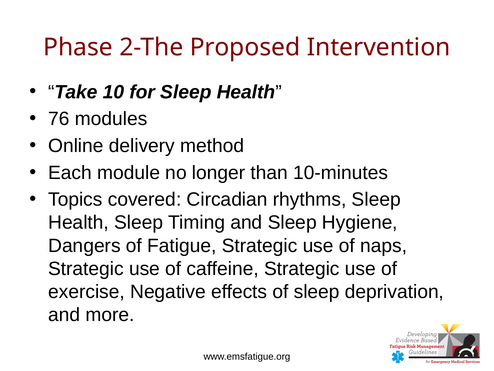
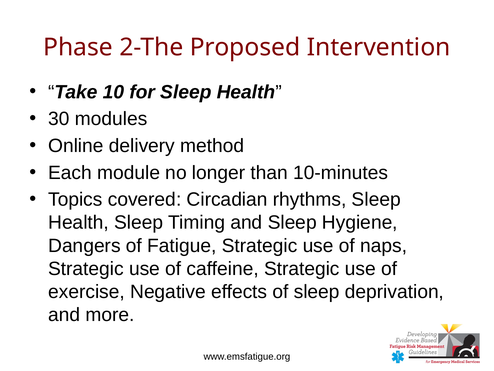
76: 76 -> 30 (59, 119)
